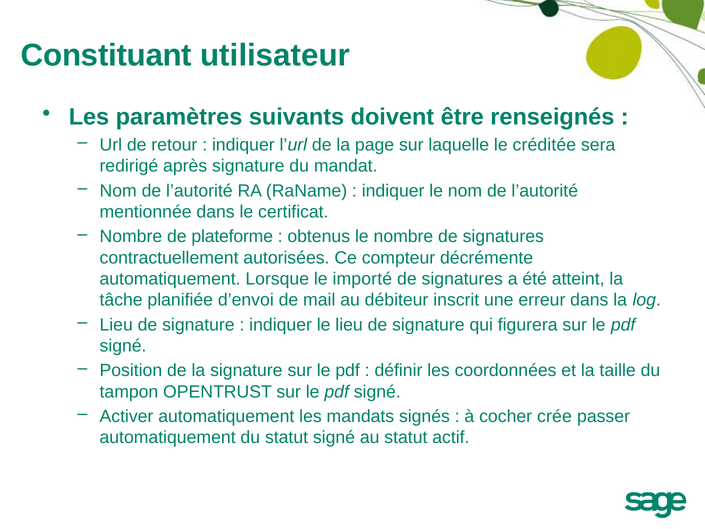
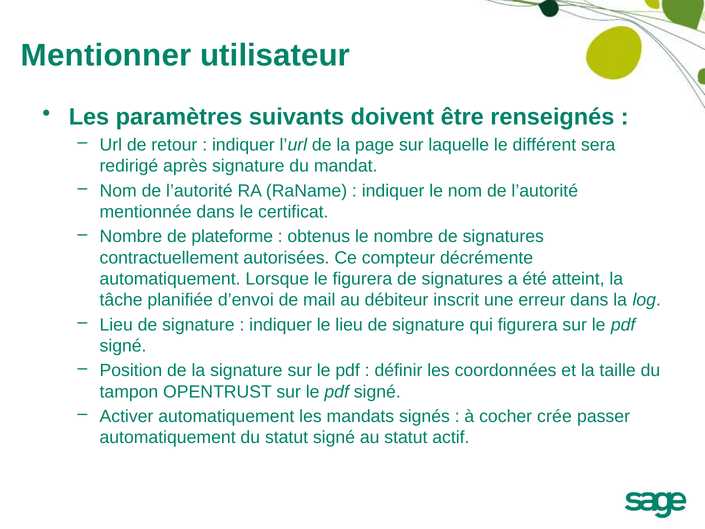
Constituant: Constituant -> Mentionner (106, 55)
créditée: créditée -> différent (544, 145)
le importé: importé -> figurera (362, 279)
